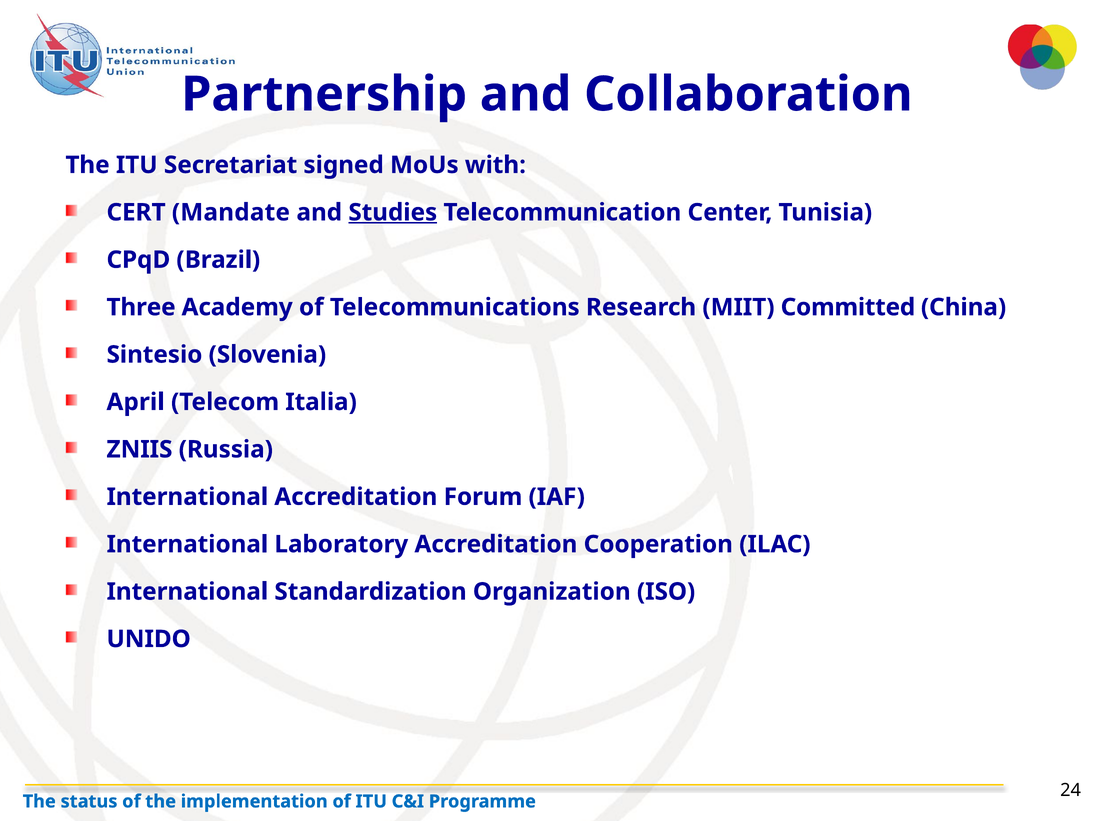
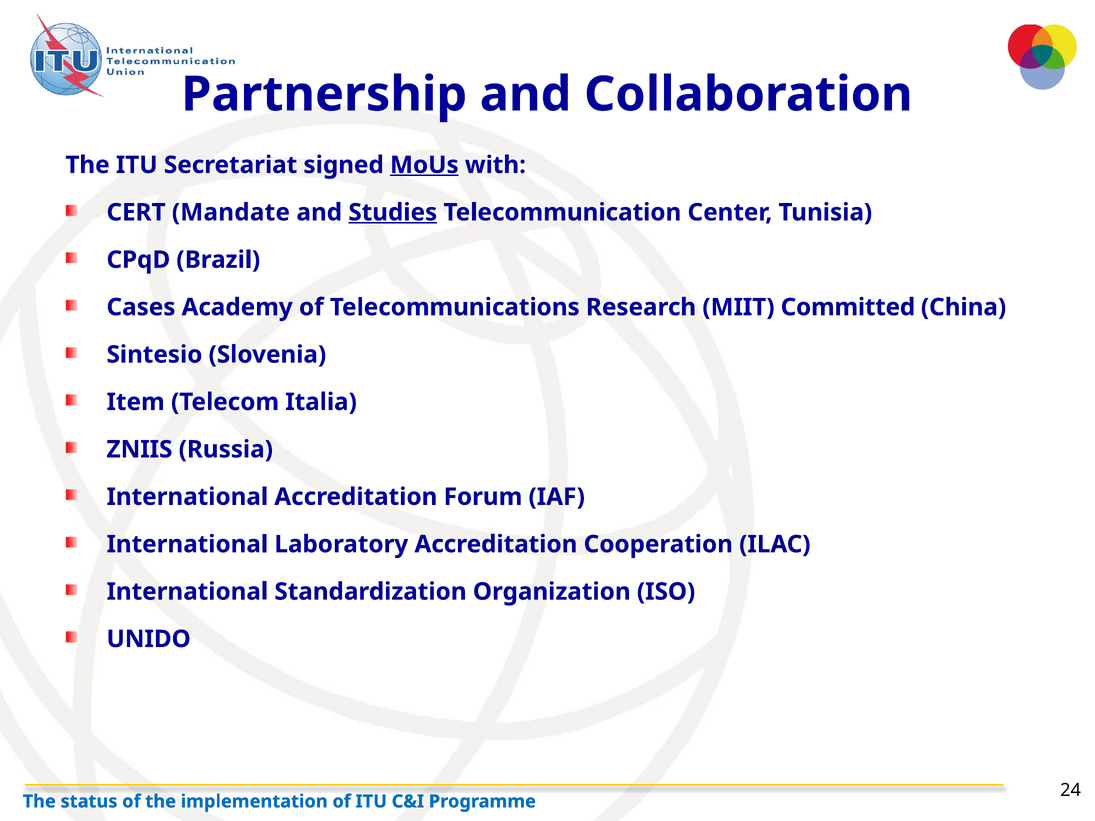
MoUs underline: none -> present (424, 165)
Three: Three -> Cases (141, 307)
April: April -> Item (136, 402)
